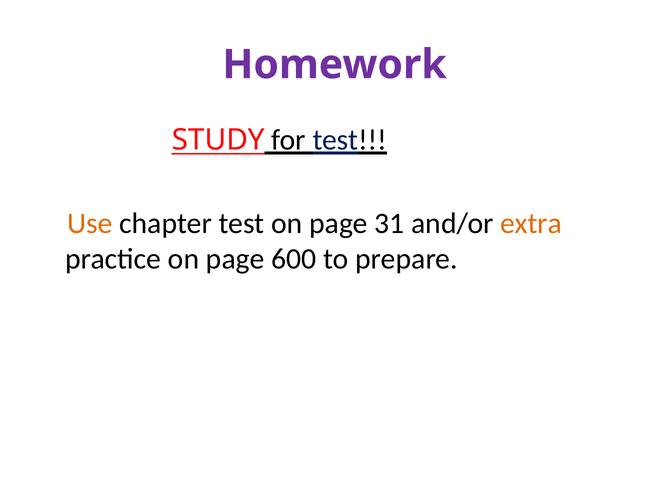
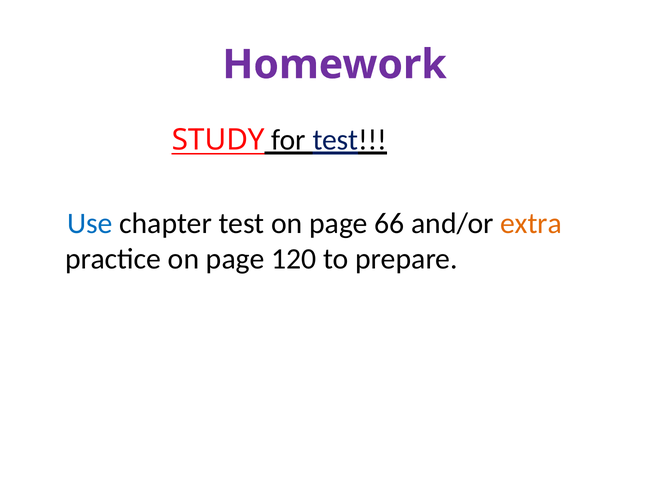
Use colour: orange -> blue (90, 224)
31: 31 -> 66 (389, 224)
600: 600 -> 120 (294, 259)
